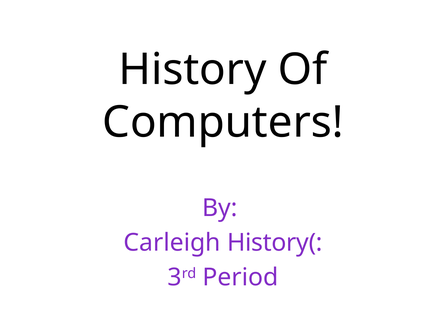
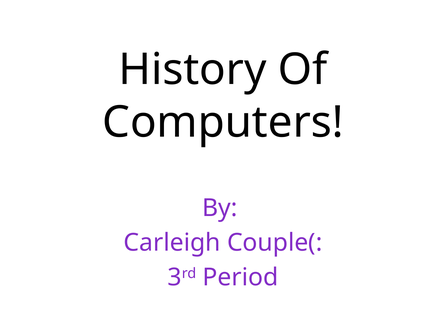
History(: History( -> Couple( (275, 243)
